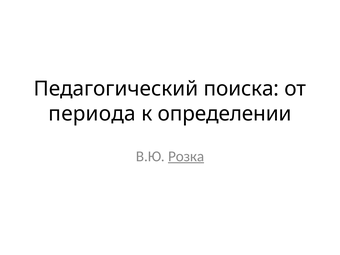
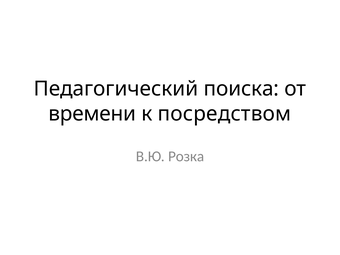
периода: периода -> времени (92, 114)
определении: определении -> посредством (224, 114)
Розка underline: present -> none (186, 156)
